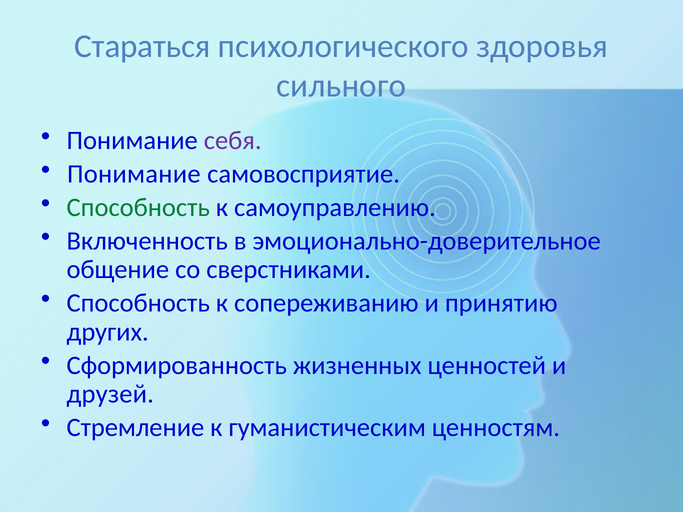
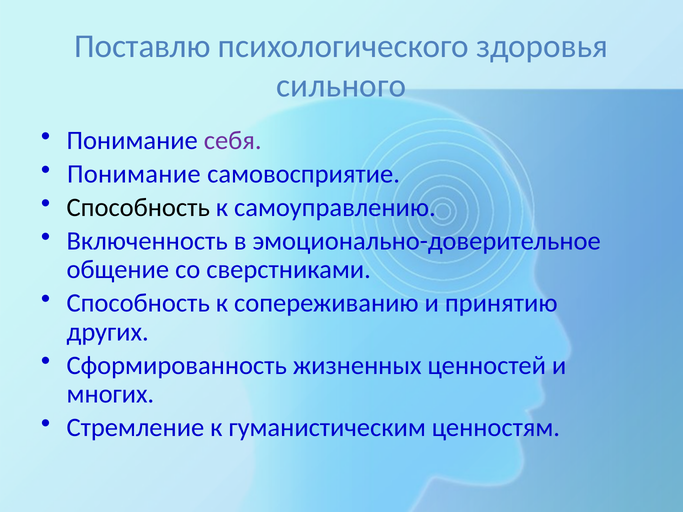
Стараться: Стараться -> Поставлю (142, 46)
Способность colour: green -> black (138, 208)
друзей: друзей -> многих (110, 394)
